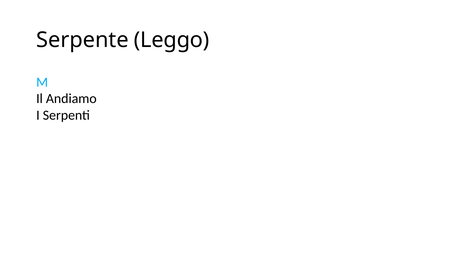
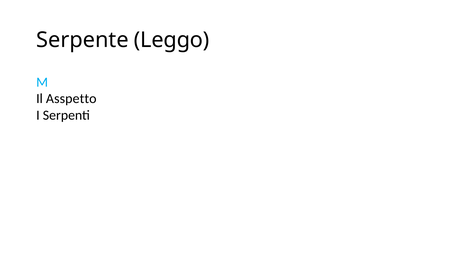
Andiamo: Andiamo -> Asspetto (71, 99)
